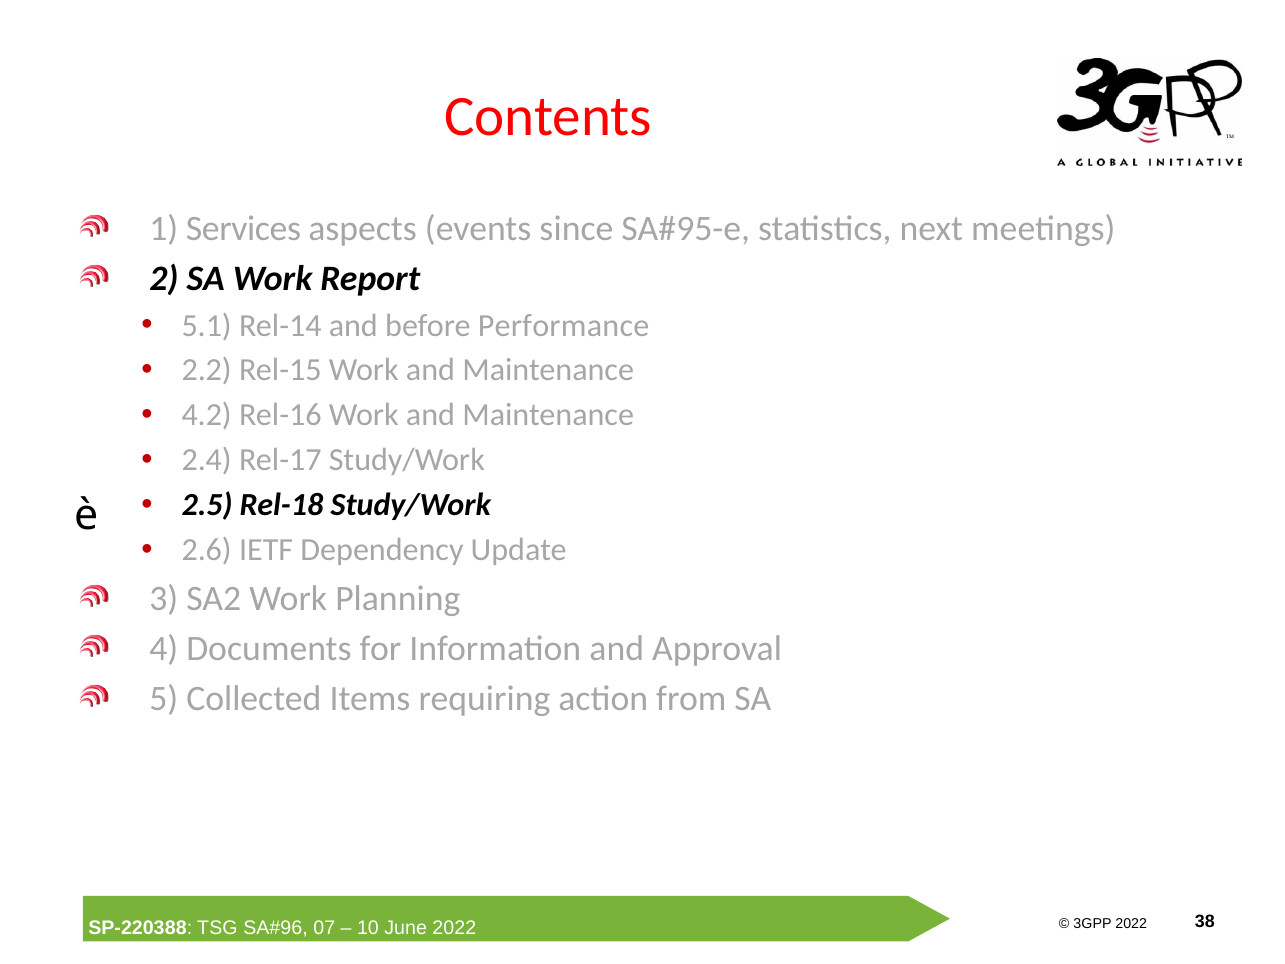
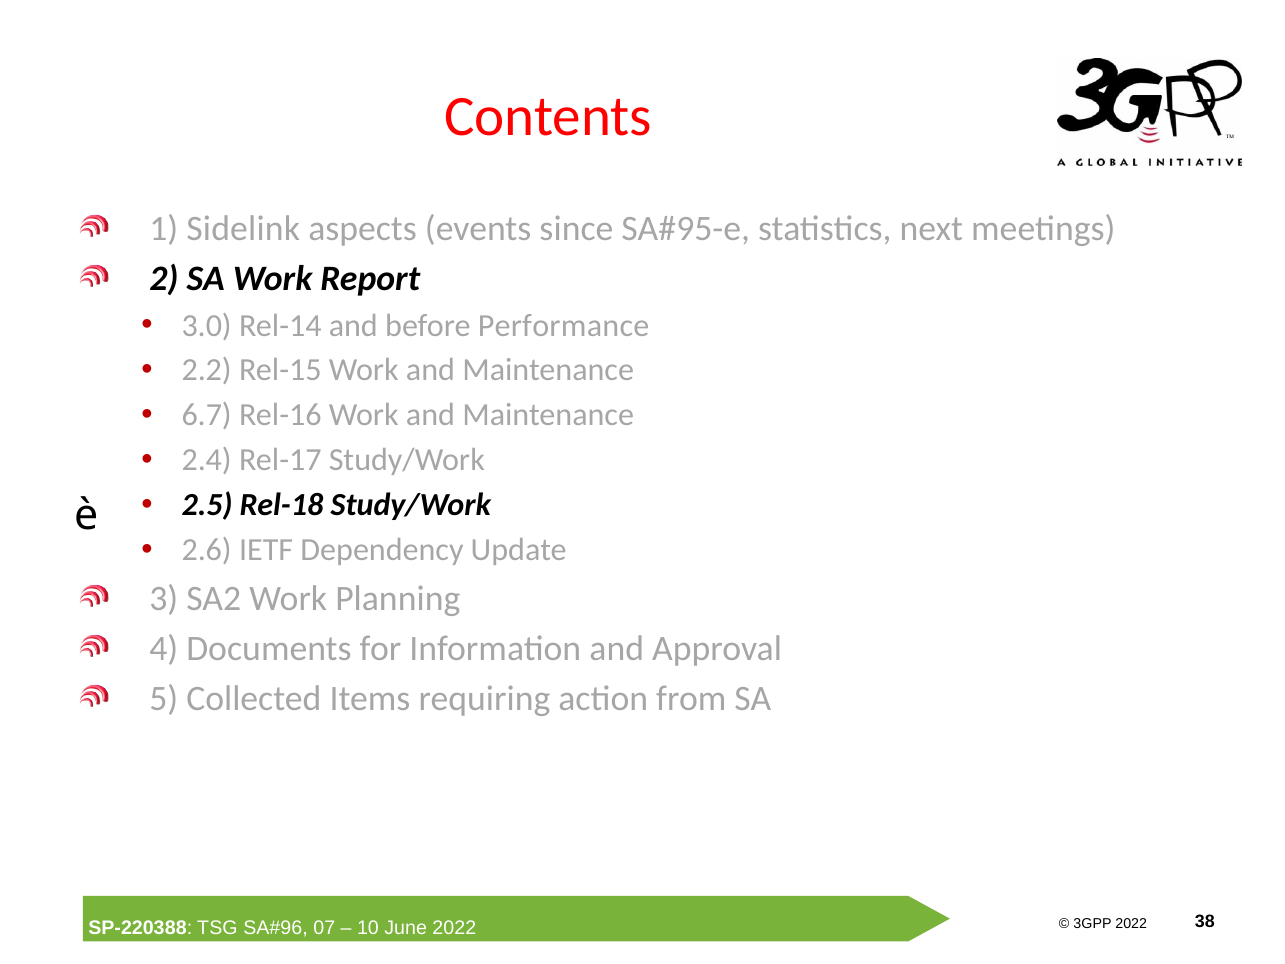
Services: Services -> Sidelink (243, 228)
5.1: 5.1 -> 3.0 (207, 325)
4.2: 4.2 -> 6.7 (207, 415)
